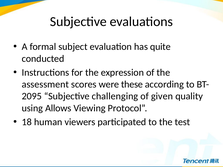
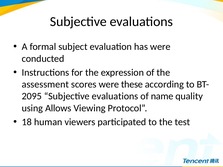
has quite: quite -> were (160, 47)
challenging: challenging -> evaluations (115, 96)
given: given -> name (162, 96)
